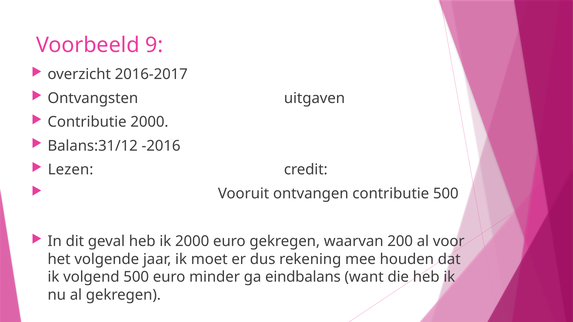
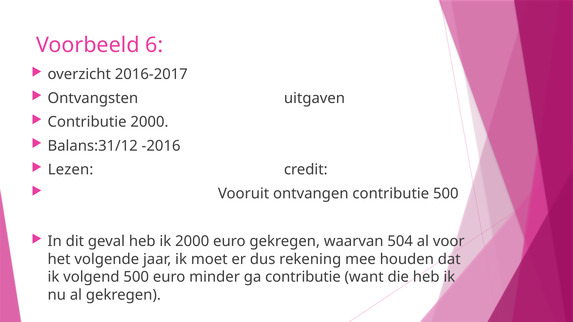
9: 9 -> 6 (154, 45)
200: 200 -> 504 (400, 241)
ga eindbalans: eindbalans -> contributie (303, 277)
